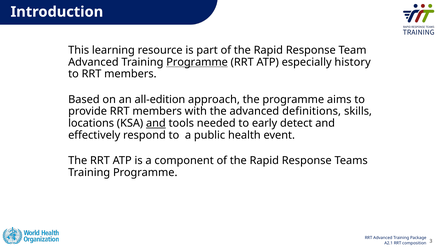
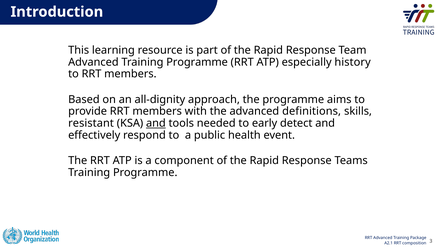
Programme underline: present -> none (197, 62)
all-edition: all-edition -> all-dignity (160, 99)
locations: locations -> resistant (91, 123)
